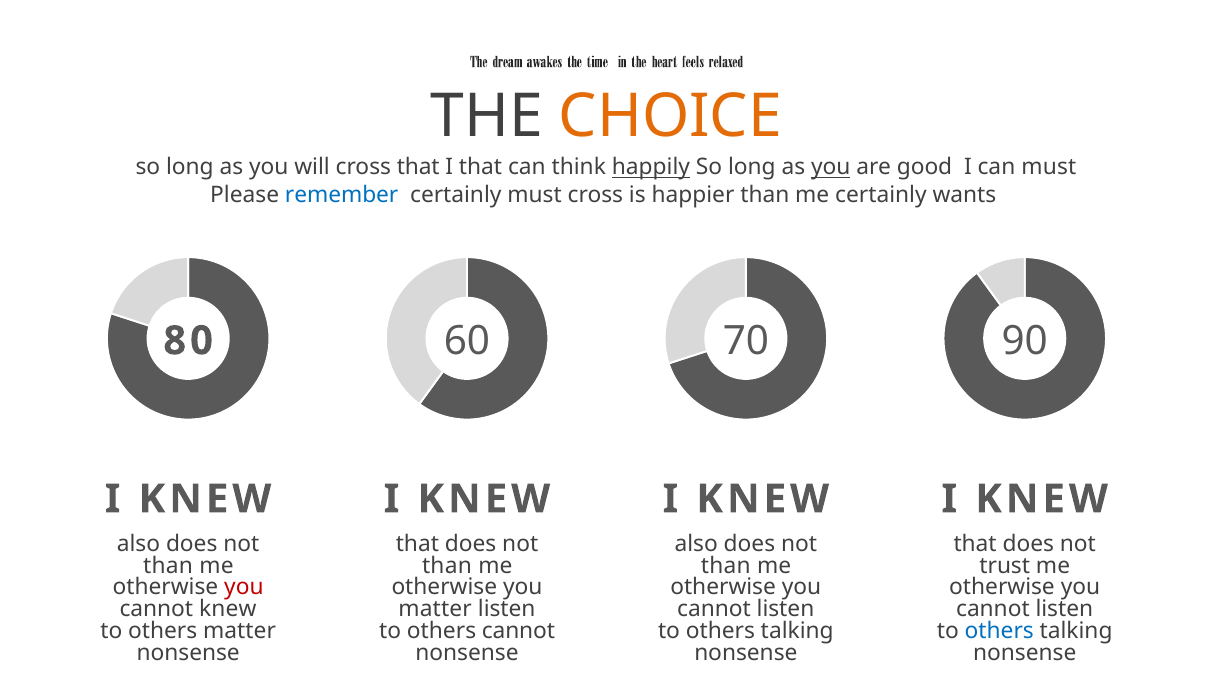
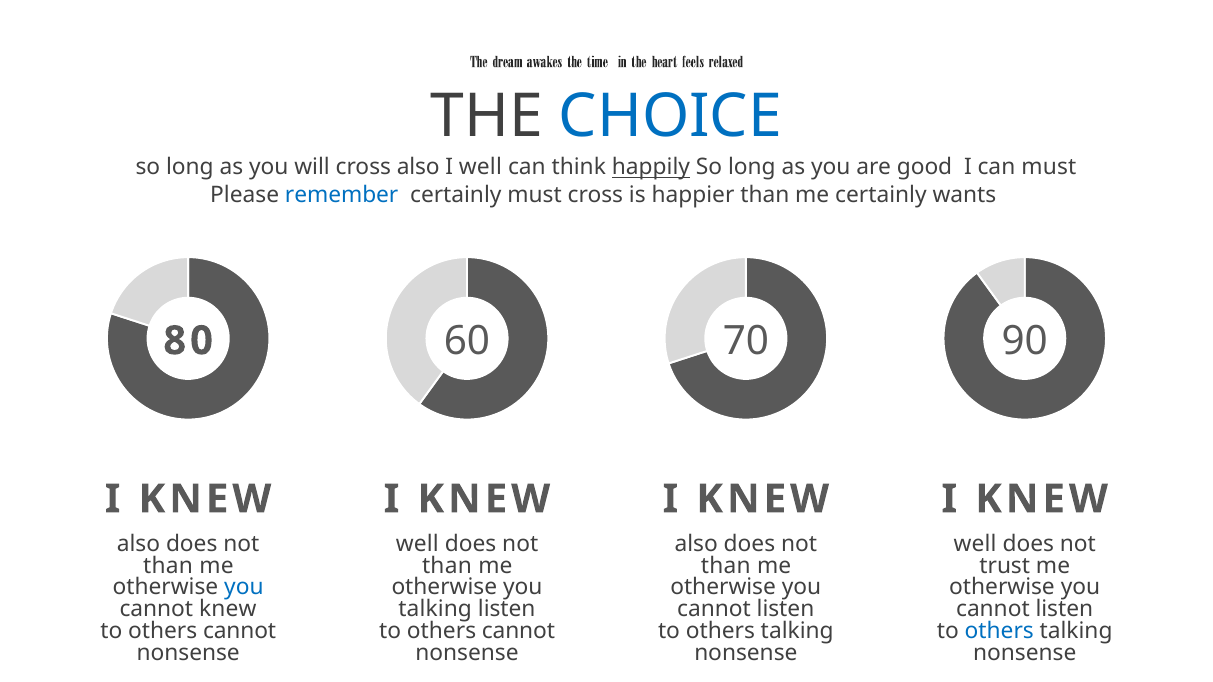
CHOICE colour: orange -> blue (670, 116)
cross that: that -> also (418, 168)
I that: that -> well (480, 168)
you underline: present -> none (831, 168)
that: that -> well (417, 544)
that: that -> well (975, 544)
you colour: red -> blue (244, 588)
matter: matter -> talking (435, 609)
matter: matter -> cannot (240, 631)
